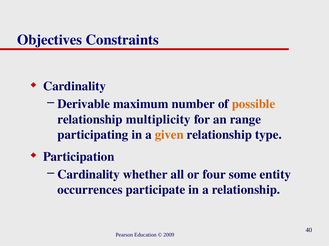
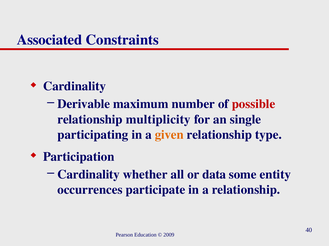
Objectives: Objectives -> Associated (50, 40)
possible colour: orange -> red (254, 104)
range: range -> single (245, 120)
four: four -> data (214, 175)
